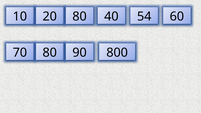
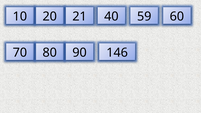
20 80: 80 -> 21 (80, 16)
54: 54 -> 59 (144, 16)
800: 800 -> 146 (117, 53)
